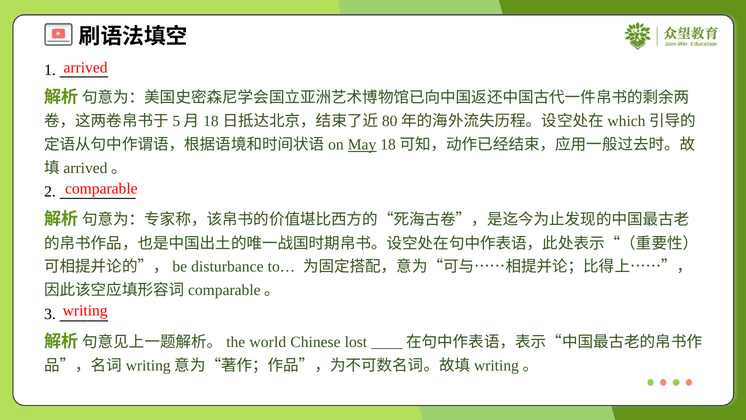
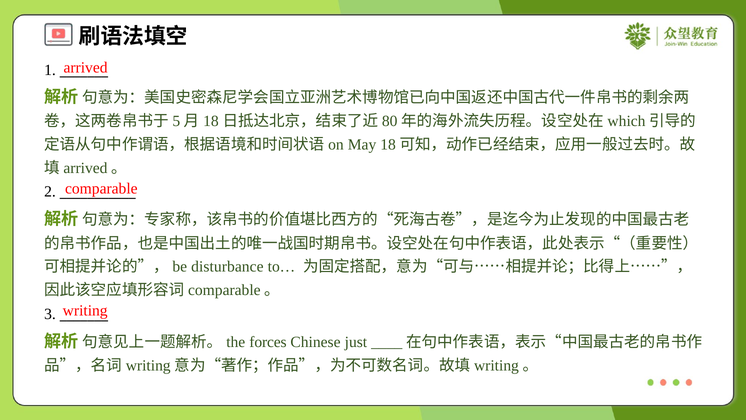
May underline: present -> none (362, 144)
world: world -> forces (268, 342)
lost: lost -> just (356, 342)
